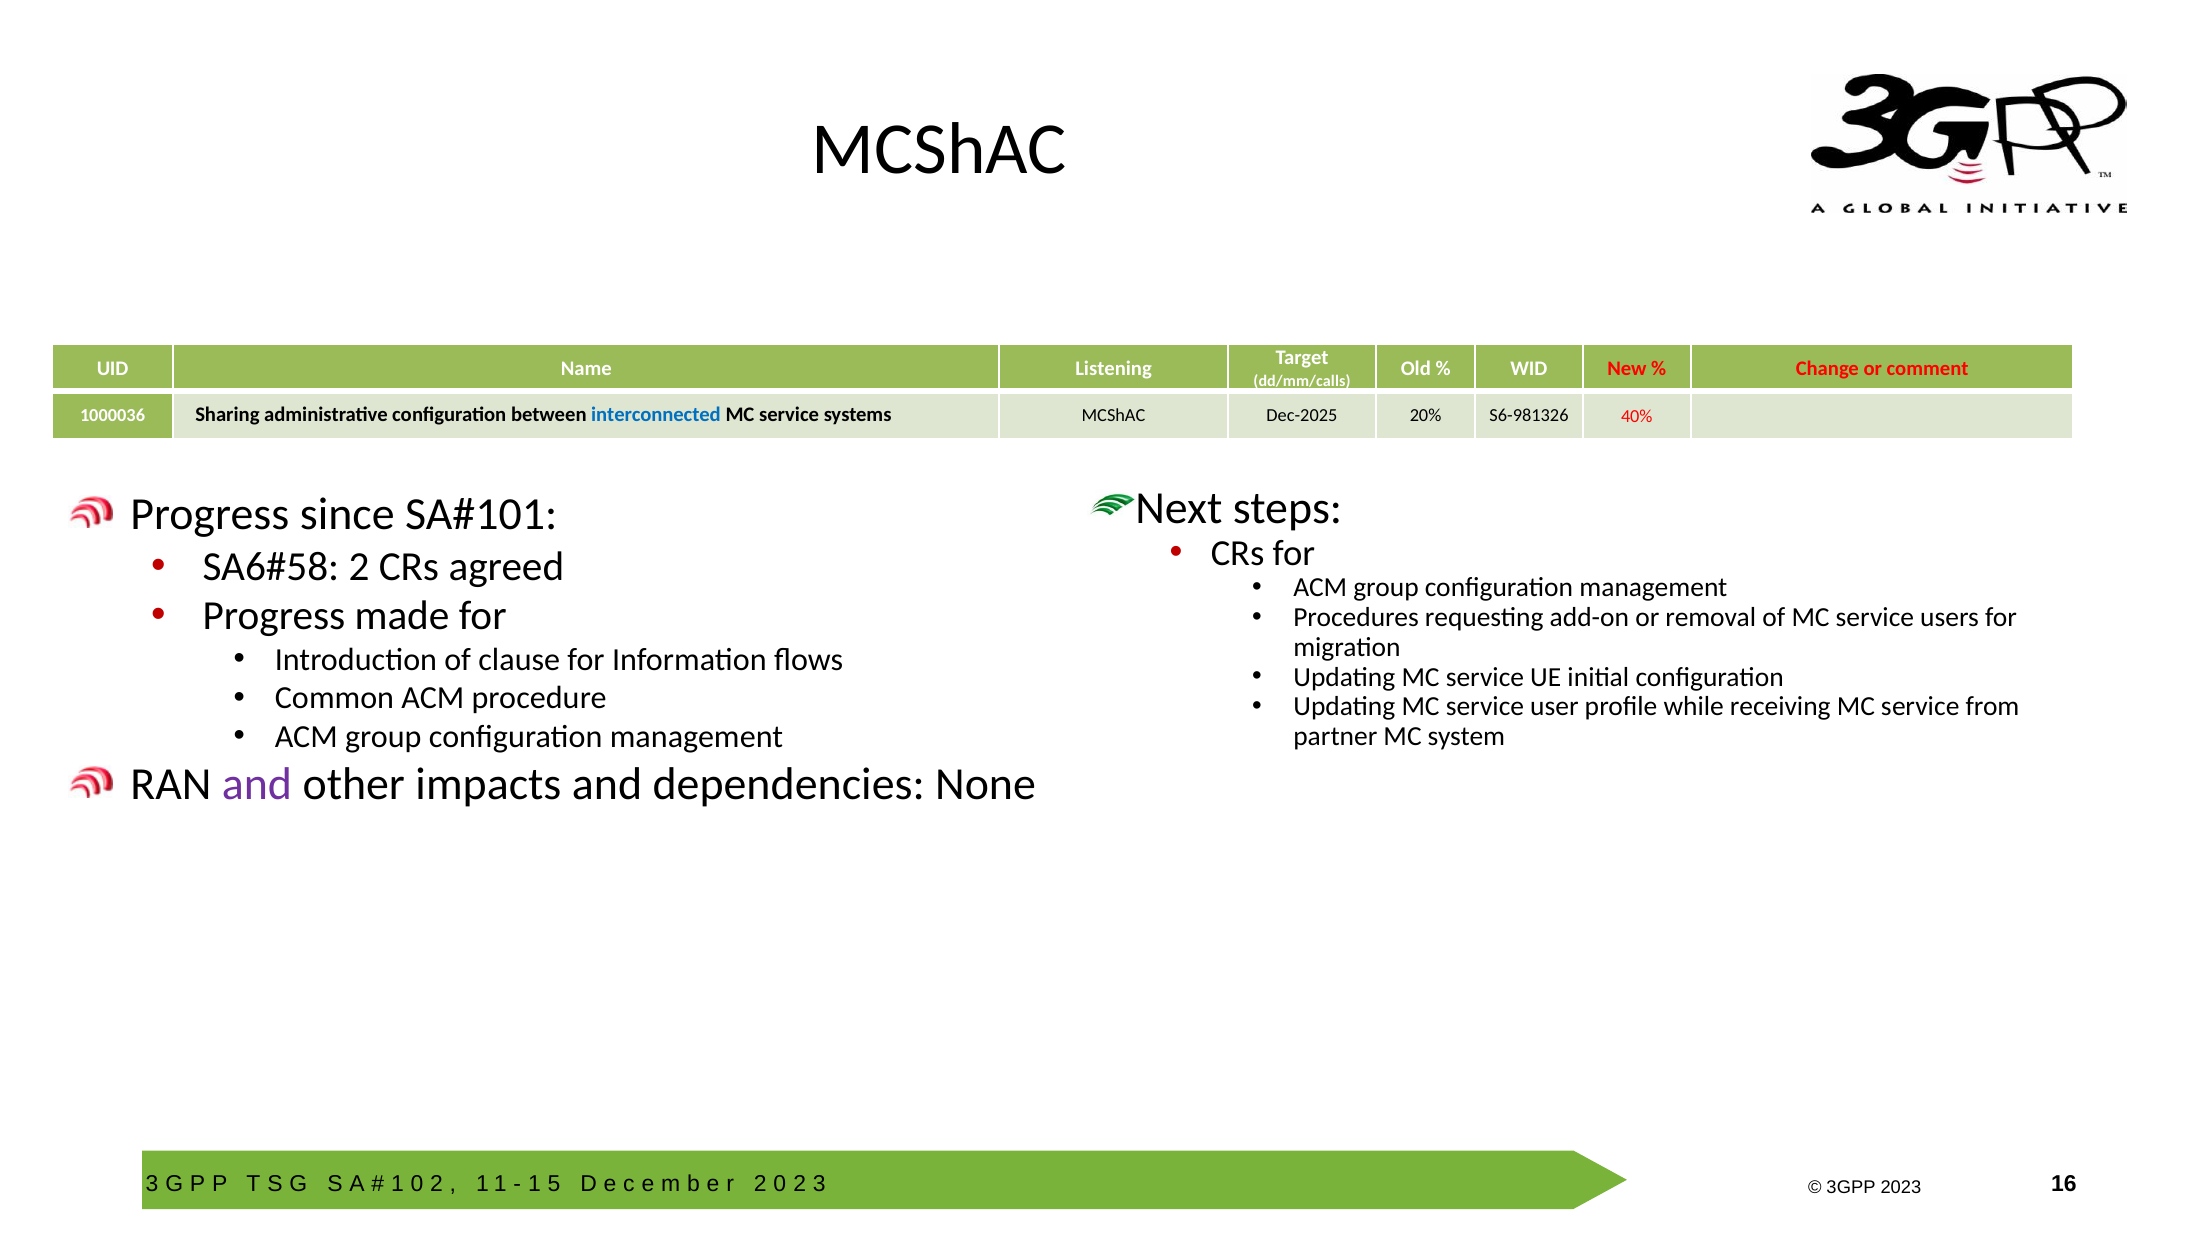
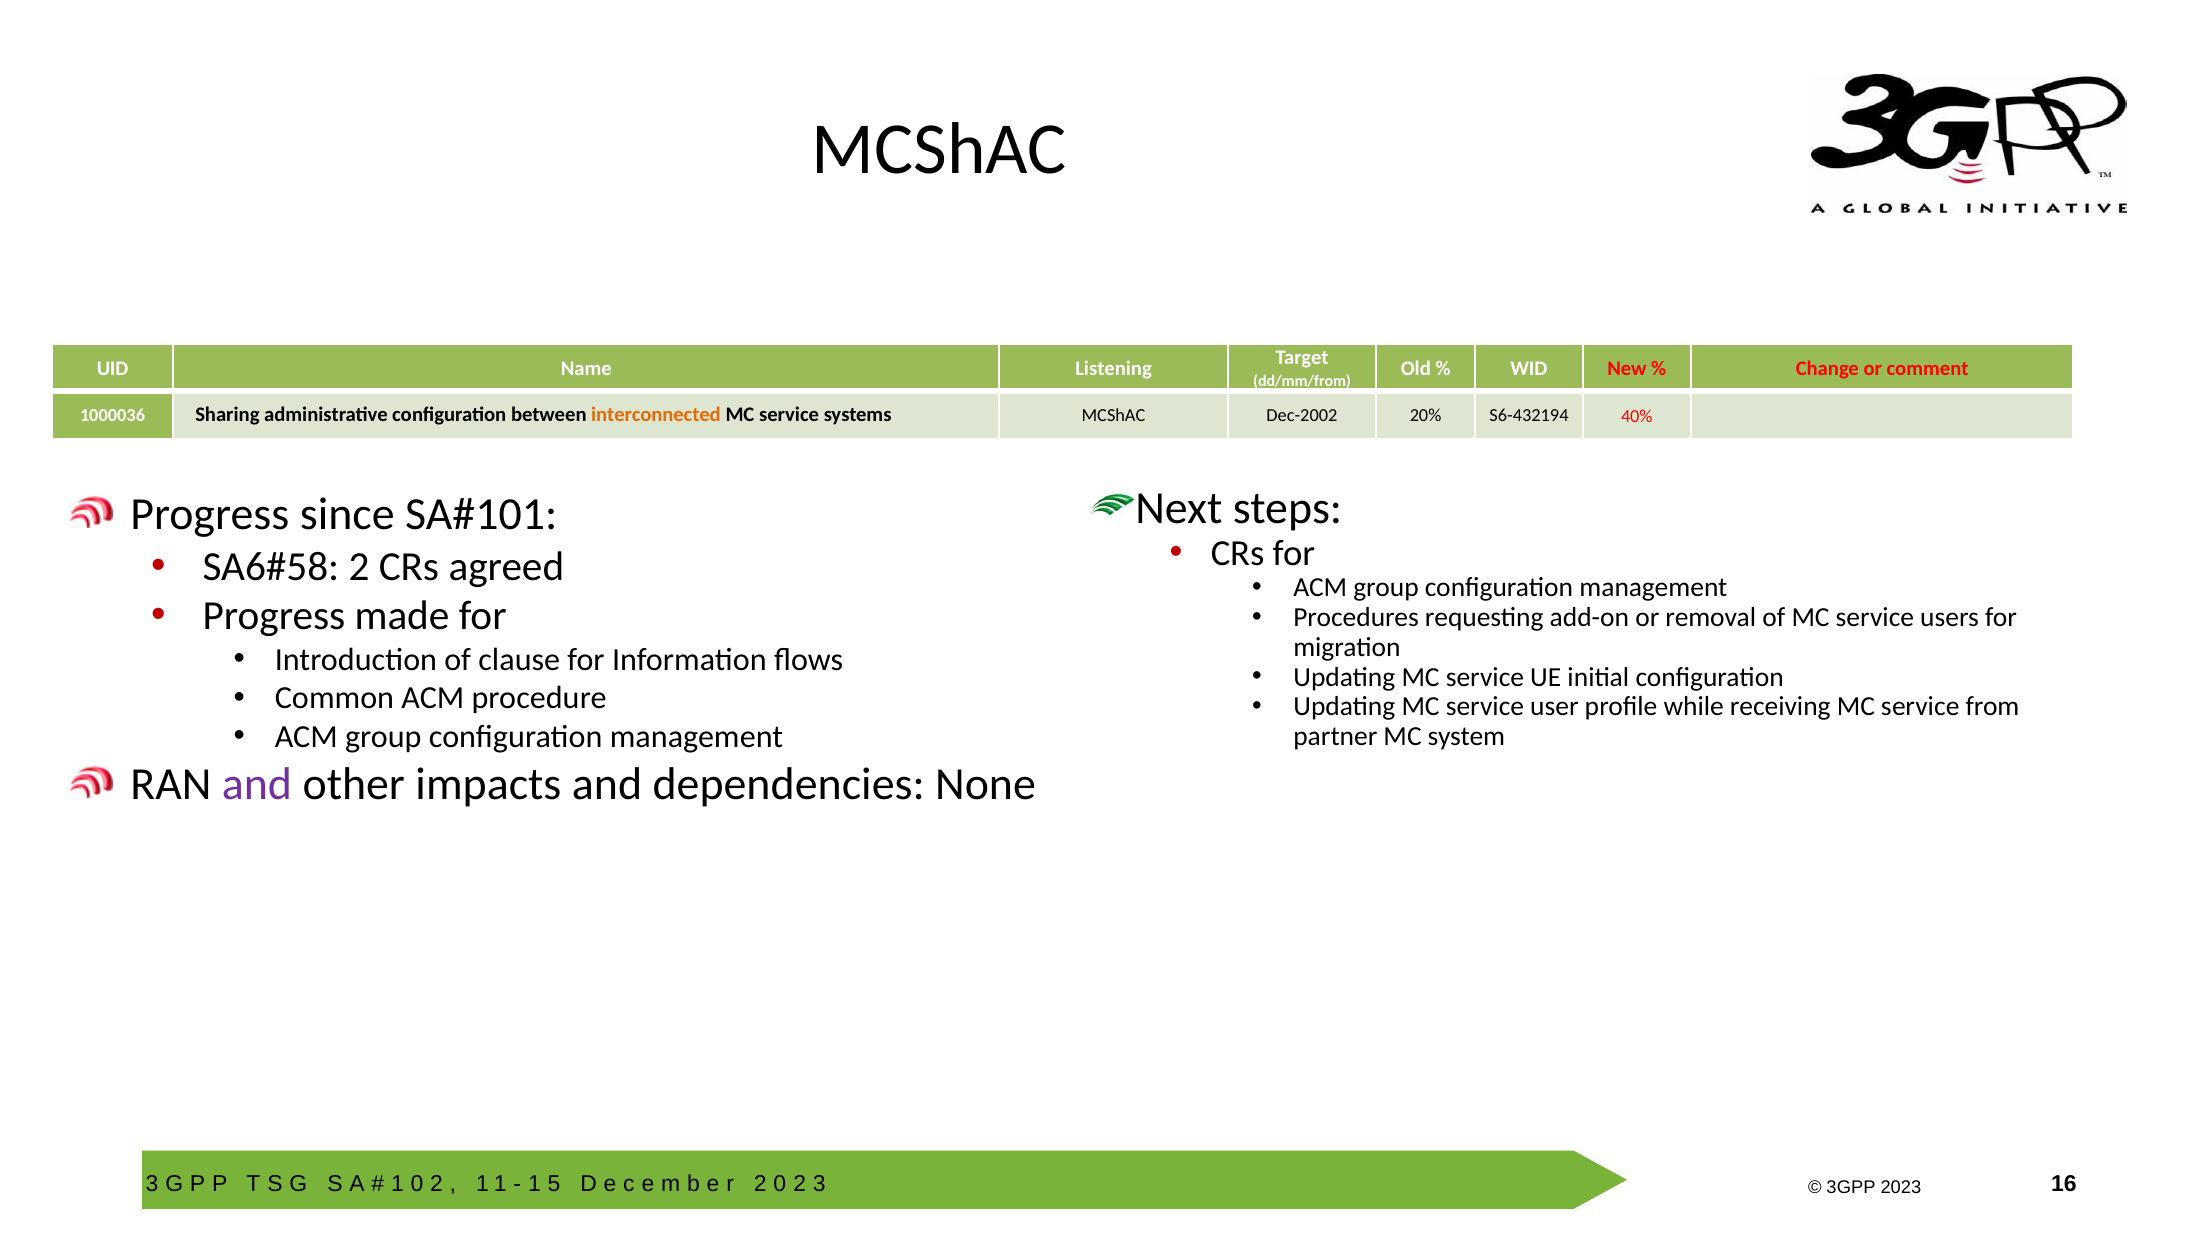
dd/mm/calls: dd/mm/calls -> dd/mm/from (1302, 382)
interconnected colour: blue -> orange (656, 415)
Dec-2025: Dec-2025 -> Dec-2002 (1302, 415)
S6-981326: S6-981326 -> S6-432194 (1529, 415)
